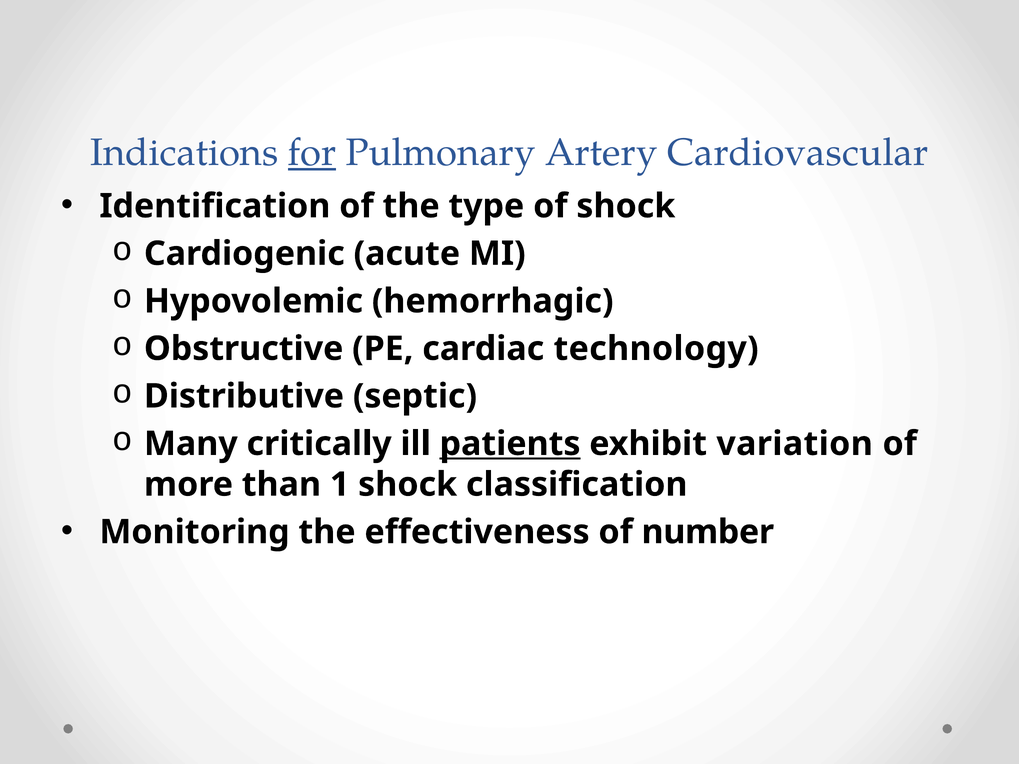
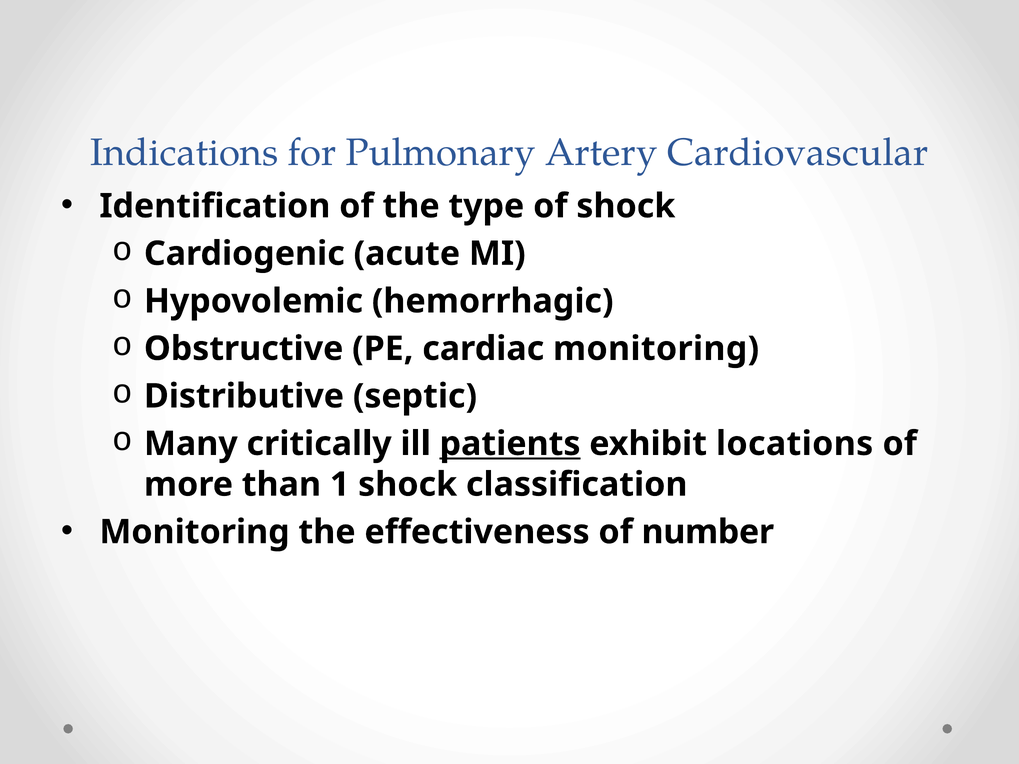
for underline: present -> none (312, 153)
cardiac technology: technology -> monitoring (656, 349)
variation: variation -> locations (795, 444)
